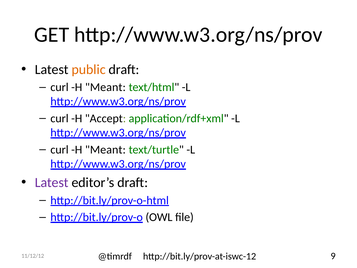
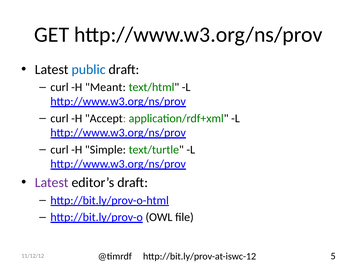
public colour: orange -> blue (89, 69)
Meant: Meant -> Simple (105, 150)
9: 9 -> 5 (333, 256)
